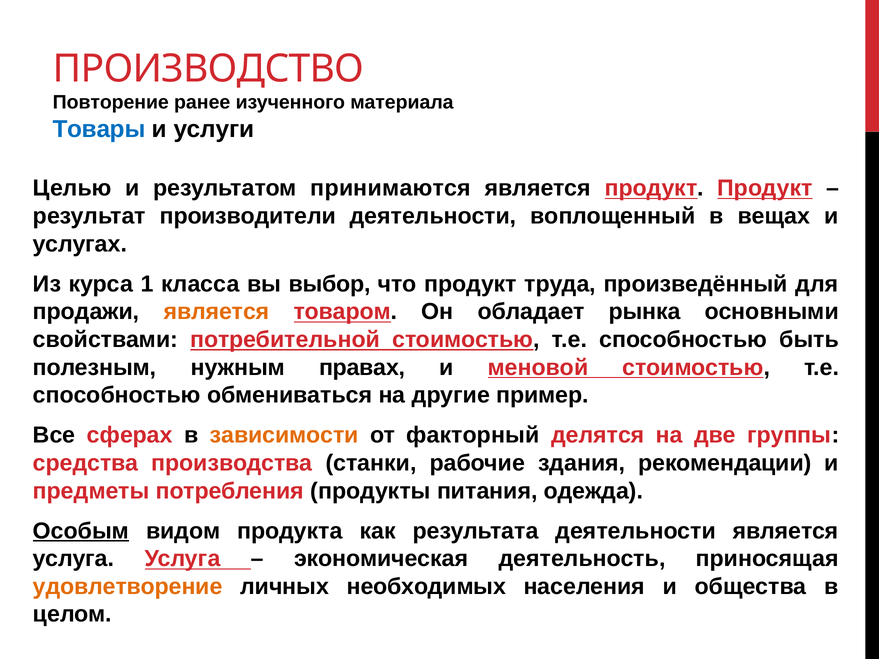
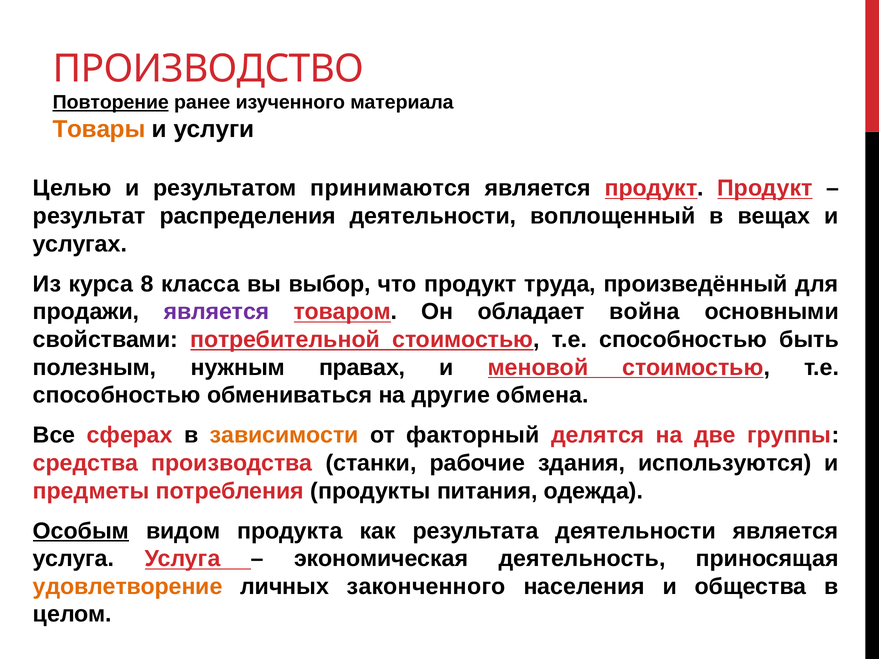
Повторение underline: none -> present (111, 102)
Товары colour: blue -> orange (99, 129)
производители: производители -> распределения (248, 216)
1: 1 -> 8 (147, 284)
является colour: orange -> purple (217, 312)
рынка: рынка -> война (645, 312)
пример: пример -> обмена (542, 395)
рекомендации: рекомендации -> используются (725, 463)
необходимых: необходимых -> законченного (426, 587)
